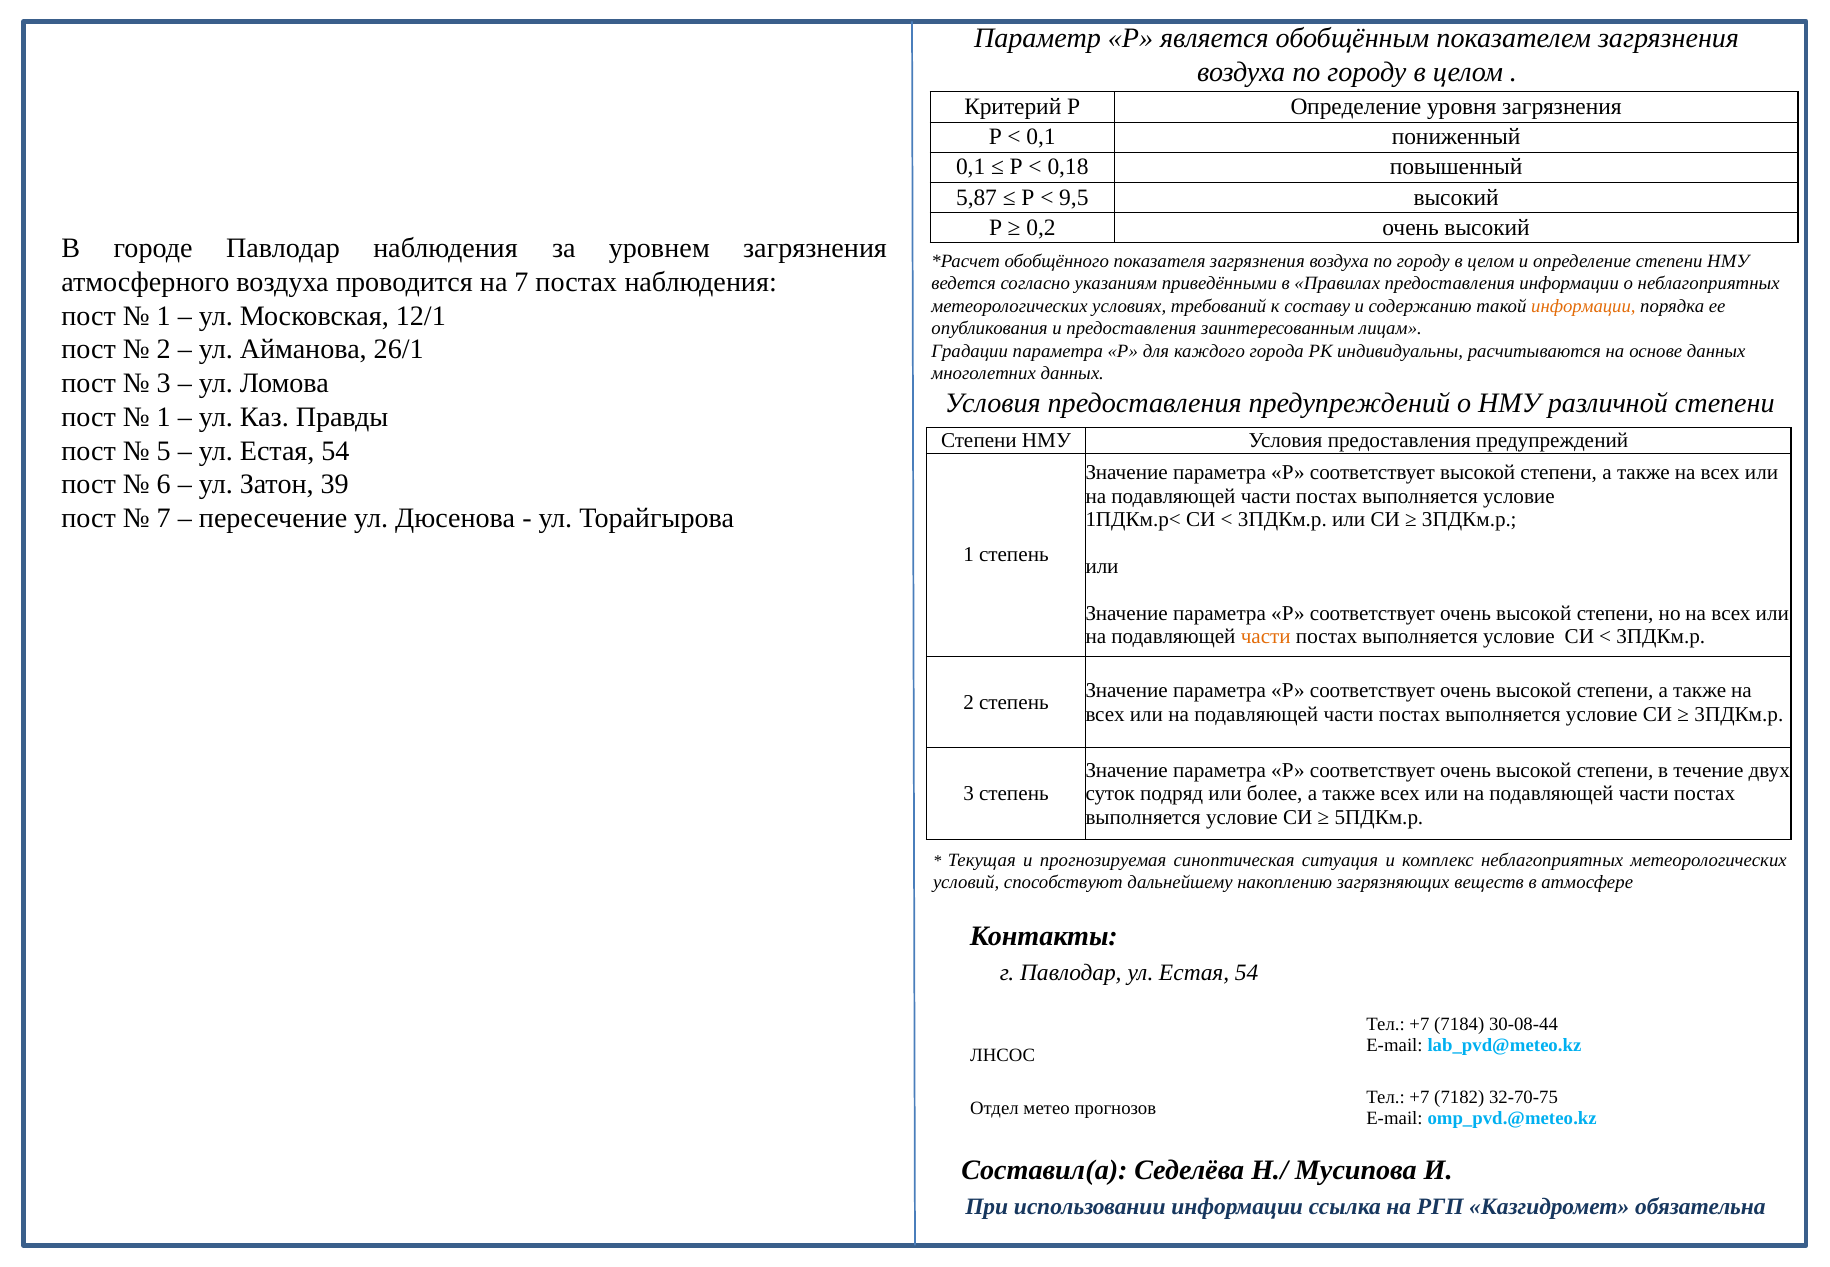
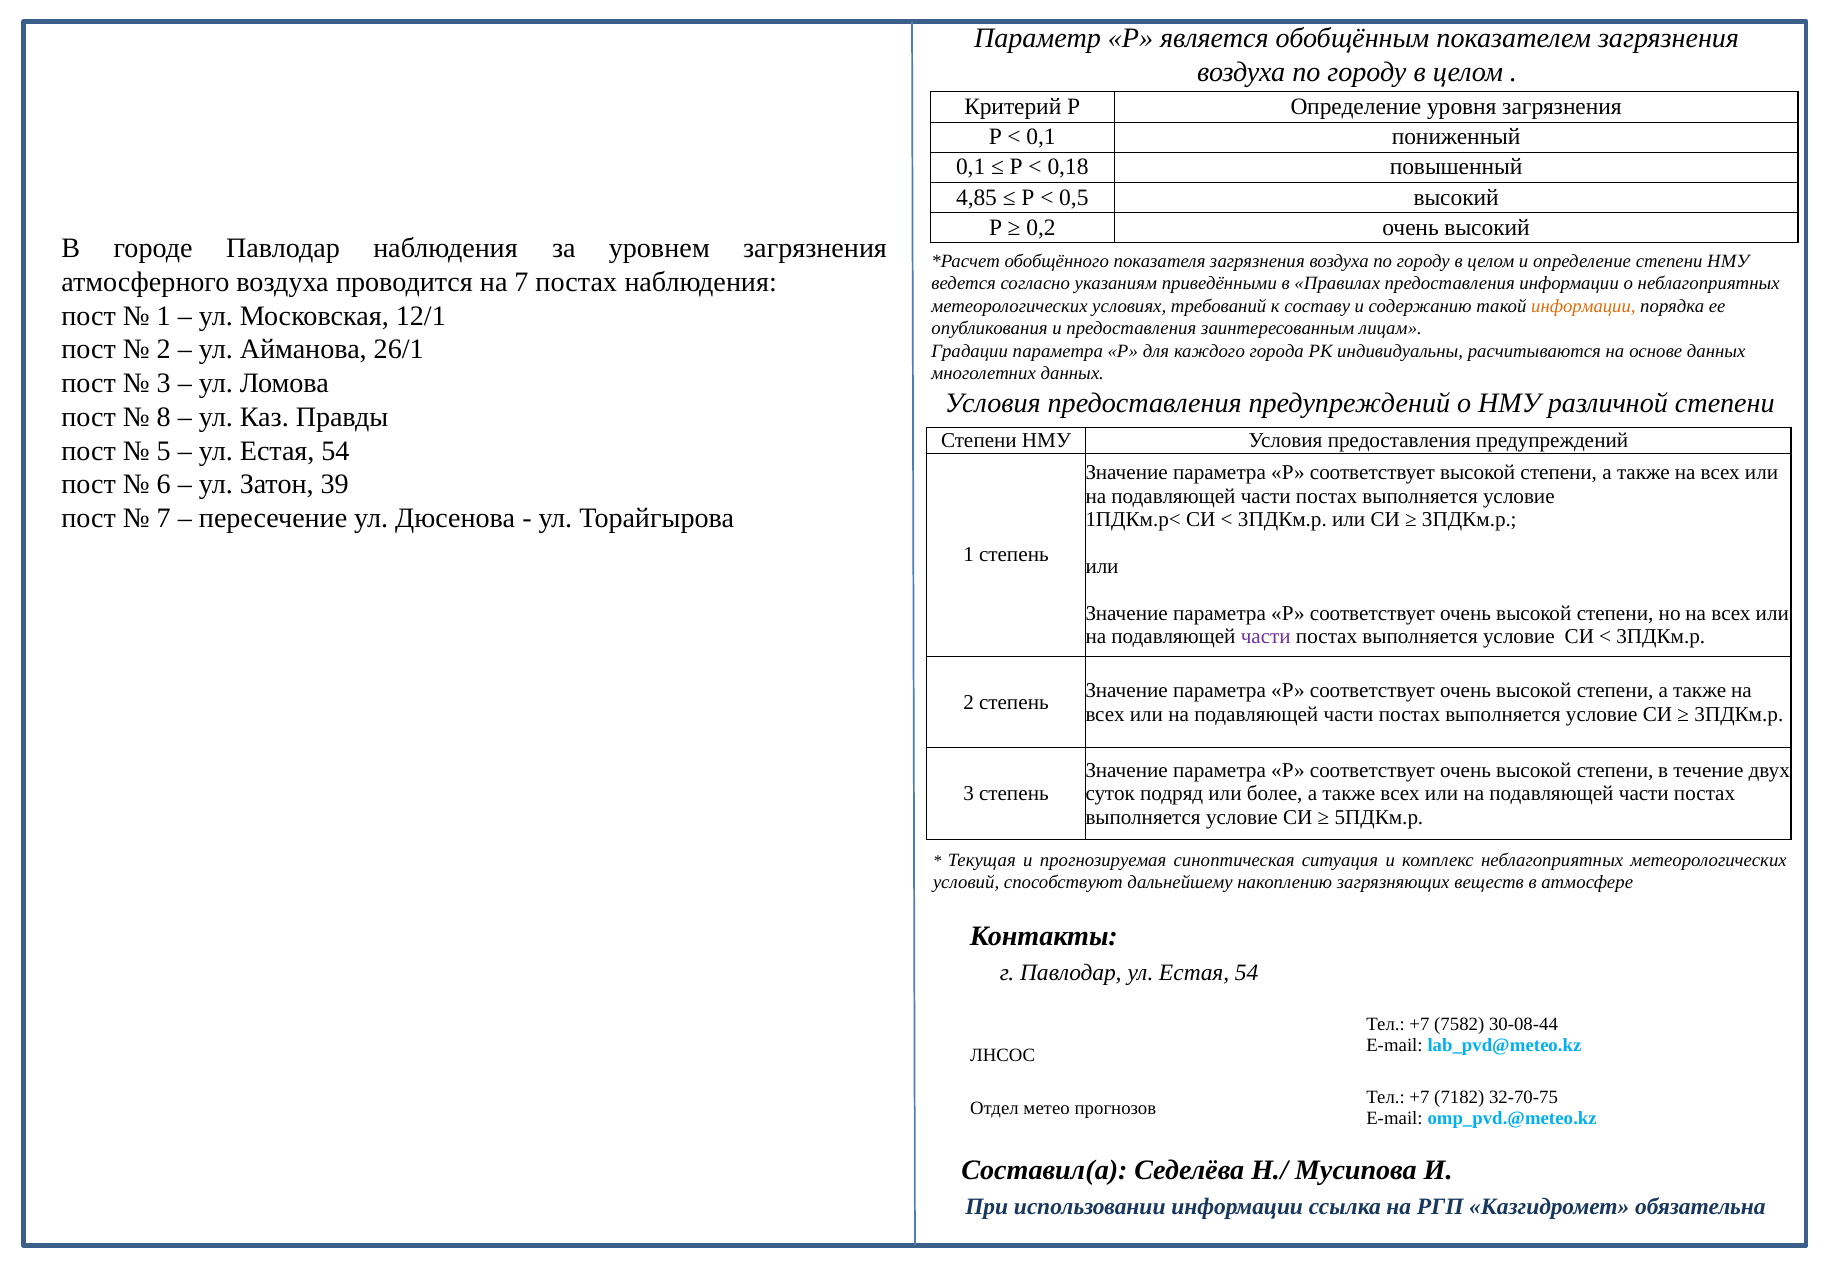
5,87: 5,87 -> 4,85 (977, 197)
9,5: 9,5 -> 0,5 (1074, 197)
1: 1 -> 8 (164, 417)
части colour: orange -> purple (1266, 637)
7184: 7184 -> 7582 (1459, 1024)
